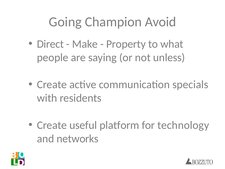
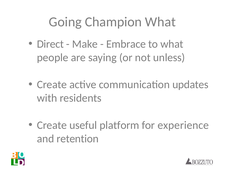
Champion Avoid: Avoid -> What (160, 22)
Property: Property -> Embrace (126, 44)
specials: specials -> updates (190, 84)
technology: technology -> experience (183, 125)
networks: networks -> retention (78, 138)
